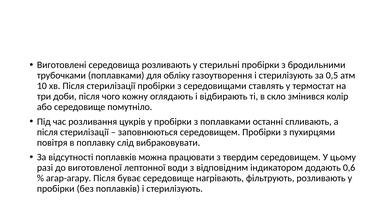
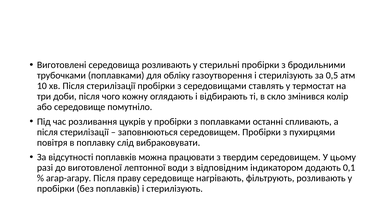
0,6: 0,6 -> 0,1 (349, 167)
буває: буває -> праву (129, 178)
